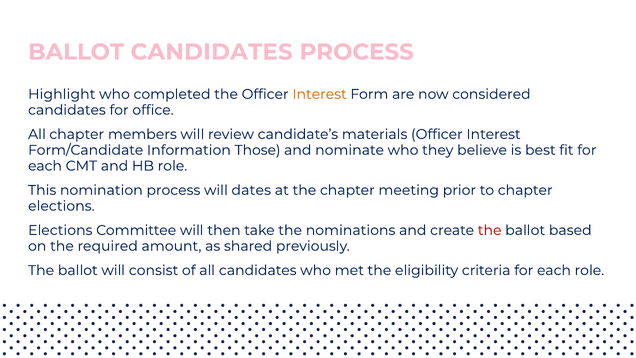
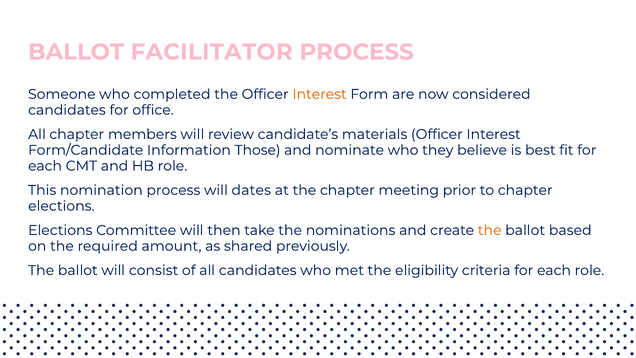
BALLOT CANDIDATES: CANDIDATES -> FACILITATOR (212, 52)
Highlight: Highlight -> Someone (62, 94)
the colour: red -> orange (490, 230)
